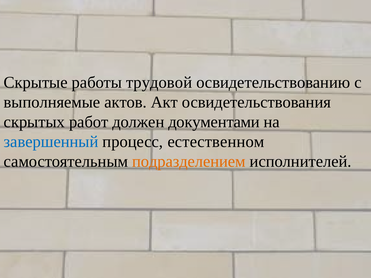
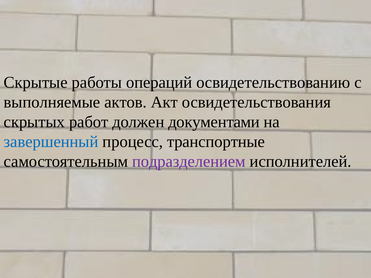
трудовой: трудовой -> операций (159, 82)
естественном: естественном -> транспортные (216, 142)
подразделением colour: orange -> purple (189, 162)
